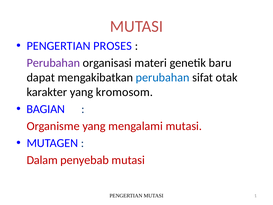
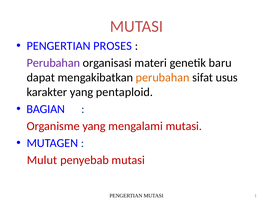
perubahan colour: blue -> orange (163, 77)
otak: otak -> usus (227, 77)
kromosom: kromosom -> pentaploid (124, 92)
Dalam: Dalam -> Mulut (42, 160)
